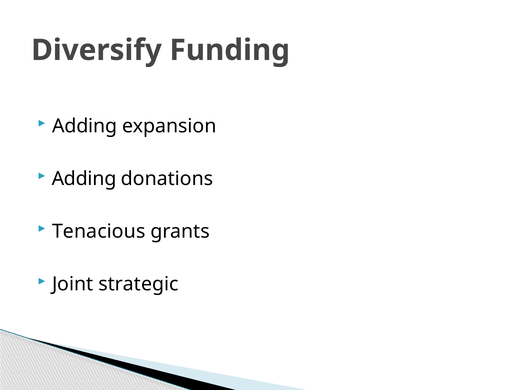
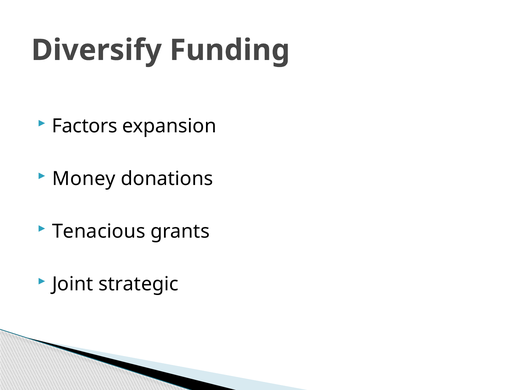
Adding: Adding -> Factors (85, 126)
Adding: Adding -> Money (84, 179)
